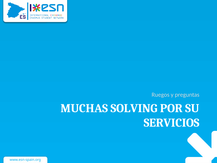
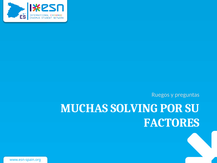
SERVICIOS: SERVICIOS -> FACTORES (172, 123)
